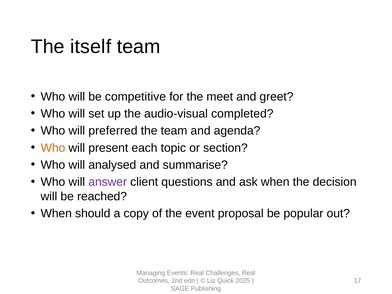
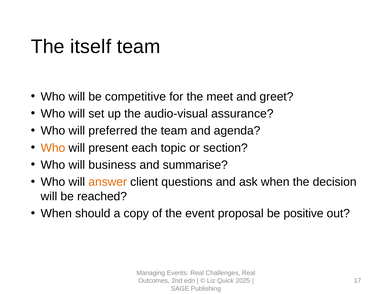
completed: completed -> assurance (242, 114)
analysed: analysed -> business (112, 165)
answer colour: purple -> orange (108, 182)
popular: popular -> positive (304, 213)
